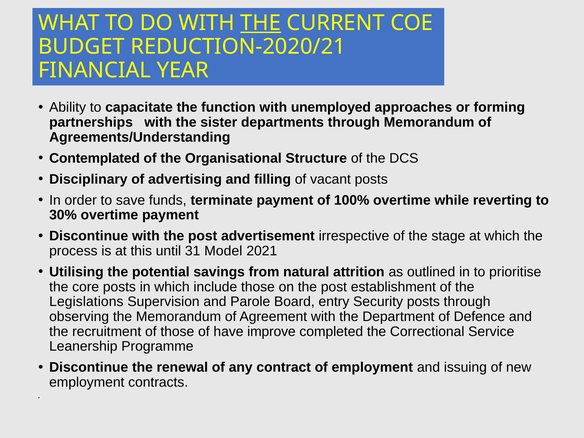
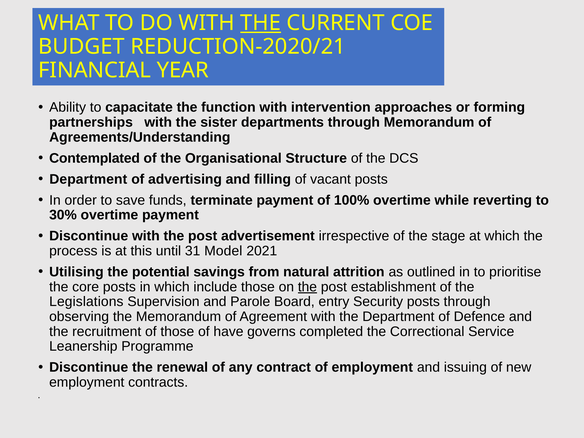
unemployed: unemployed -> intervention (331, 107)
Disciplinary: Disciplinary -> Department (88, 179)
the underline: none -> present (307, 287)
improve: improve -> governs (271, 332)
